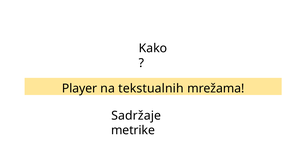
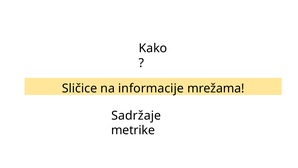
Player: Player -> Sličice (80, 88)
tekstualnih: tekstualnih -> informacije (151, 88)
